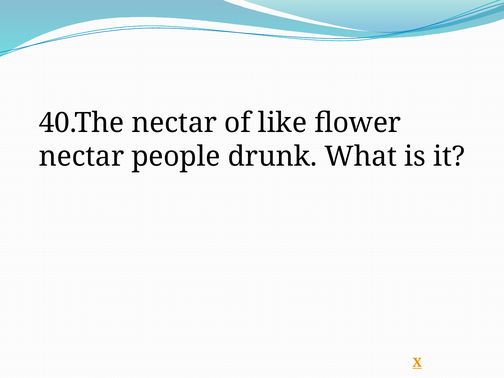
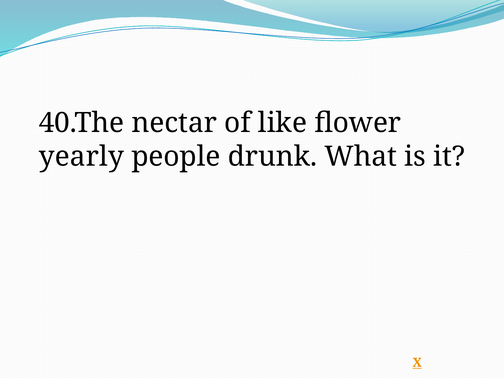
nectar: nectar -> yearly (81, 156)
